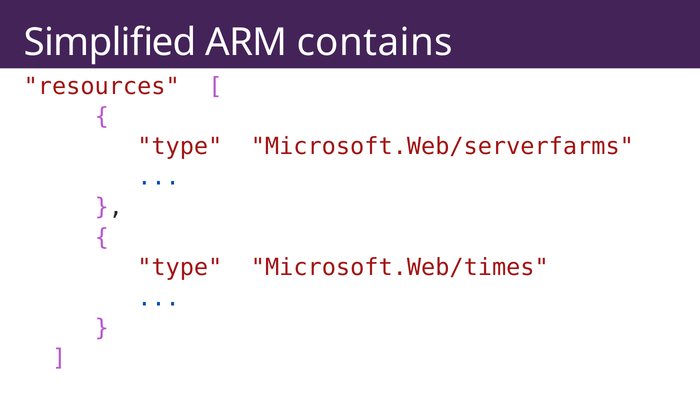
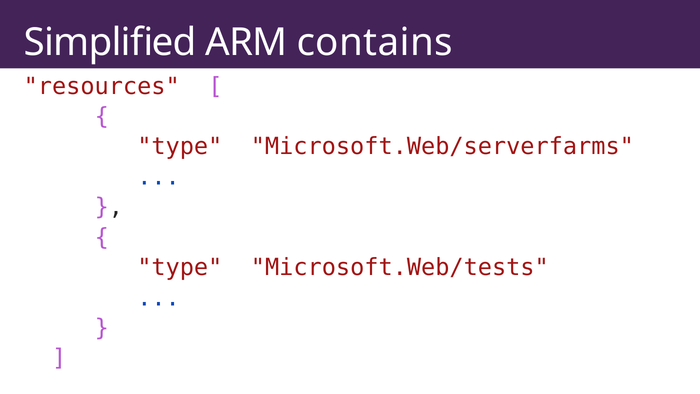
Microsoft.Web/times: Microsoft.Web/times -> Microsoft.Web/tests (400, 267)
